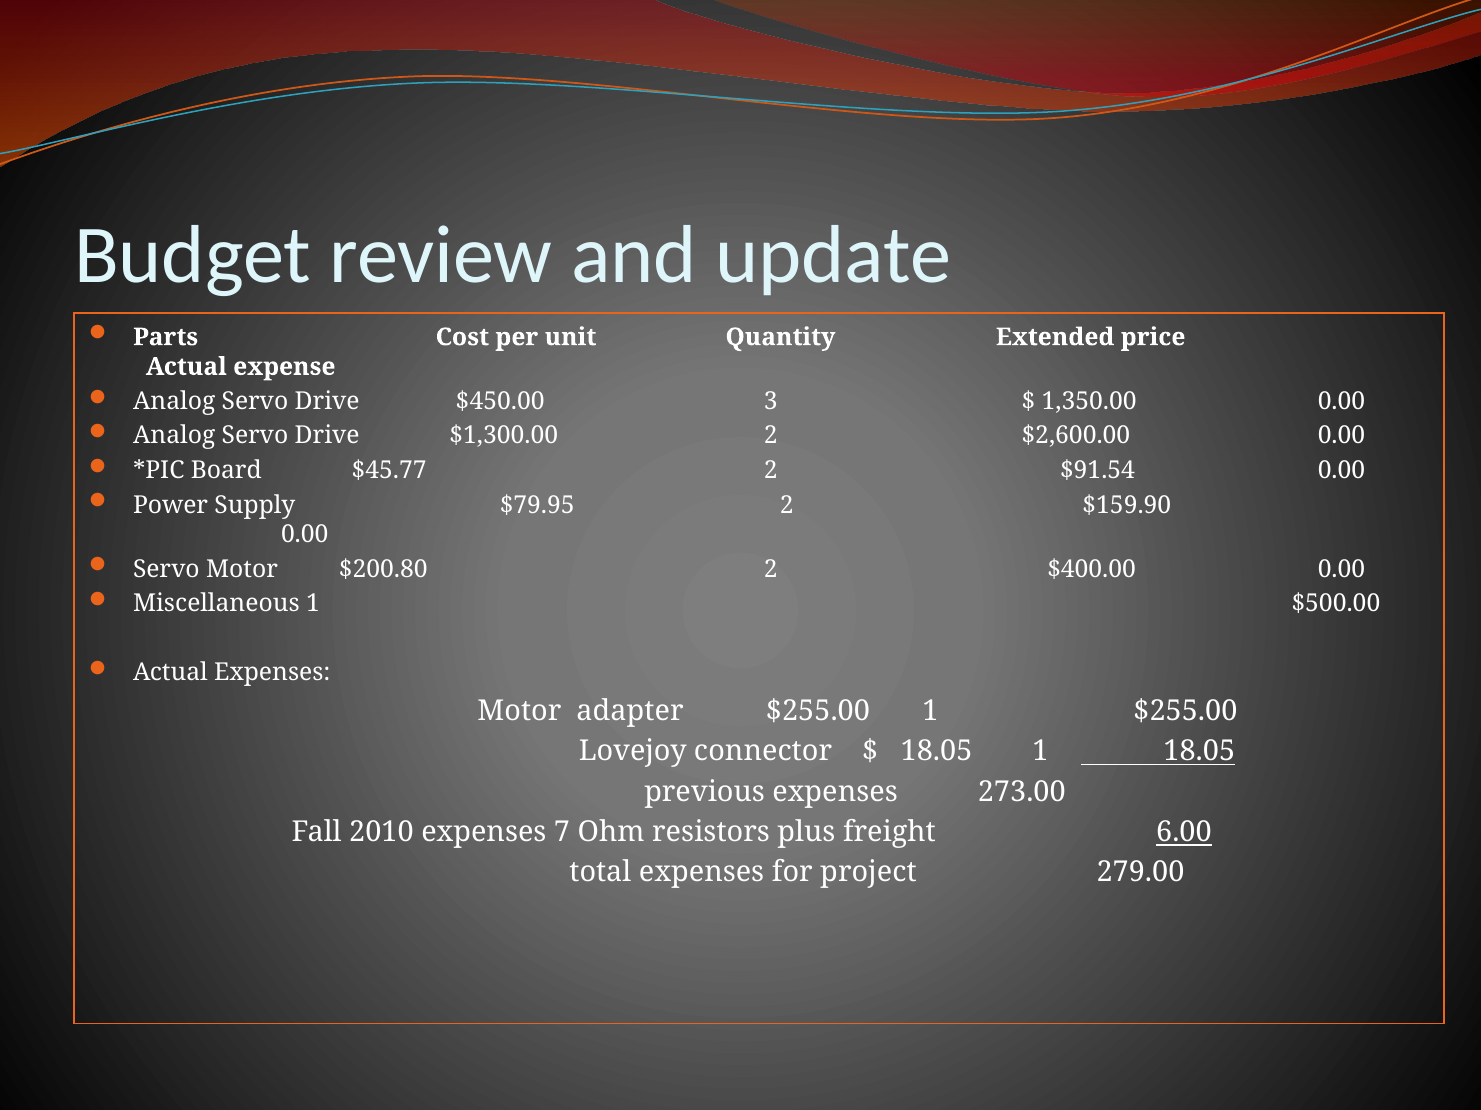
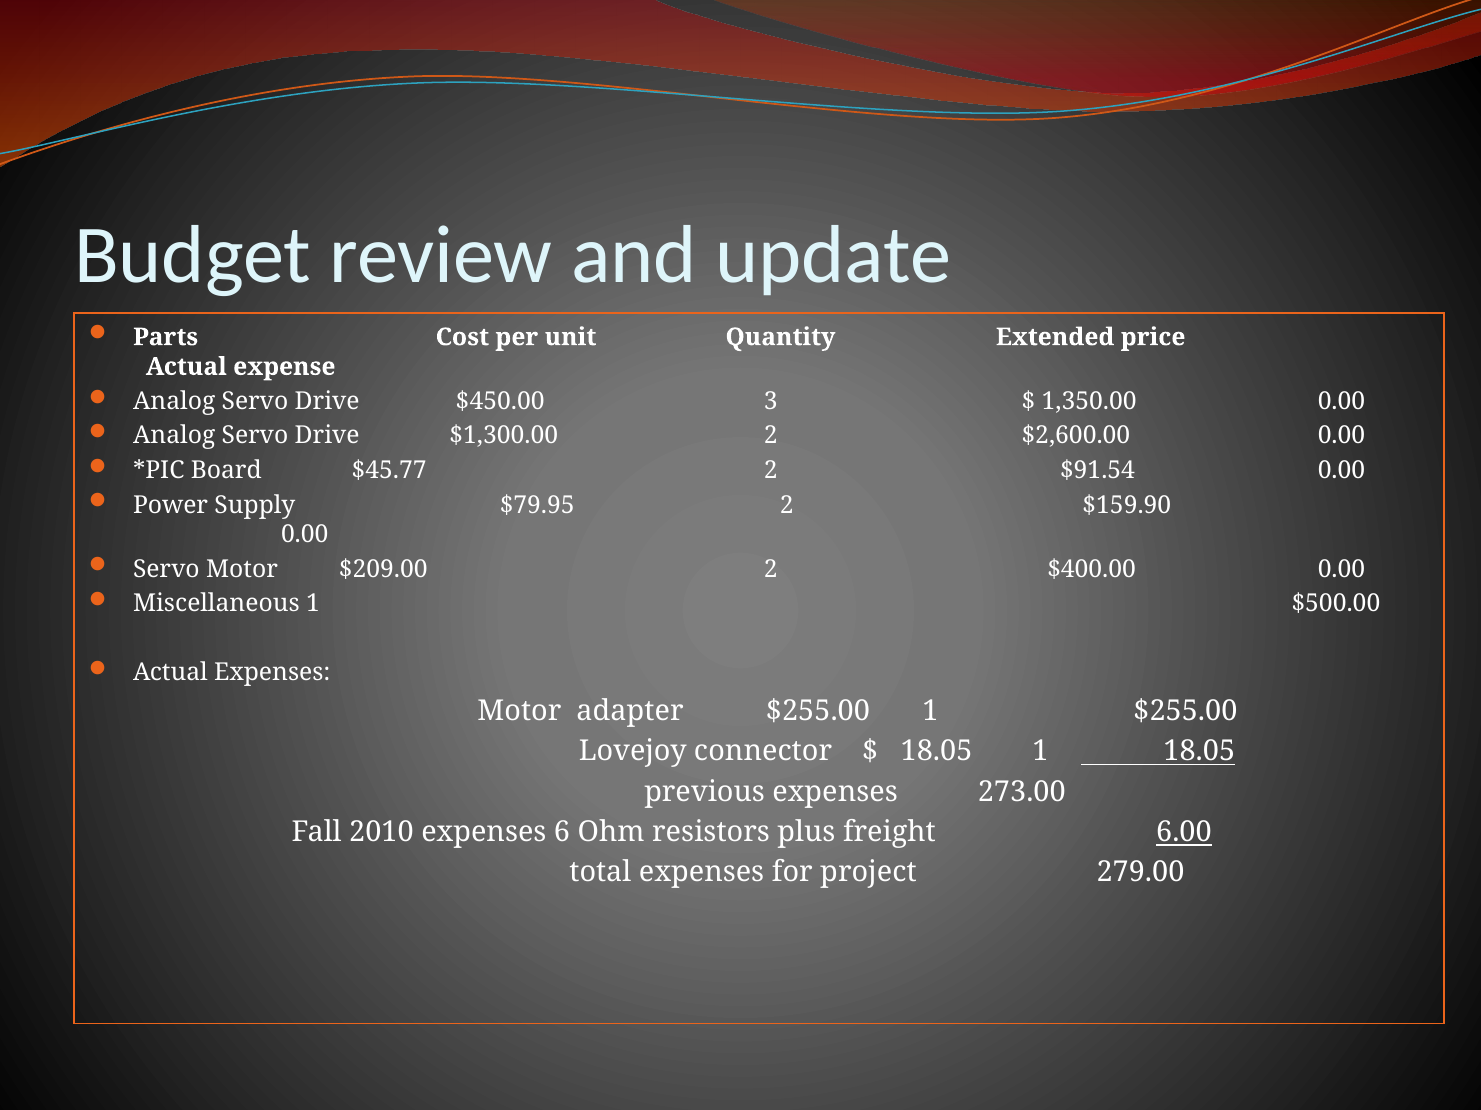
$200.80: $200.80 -> $209.00 (383, 569)
7: 7 -> 6 (562, 832)
